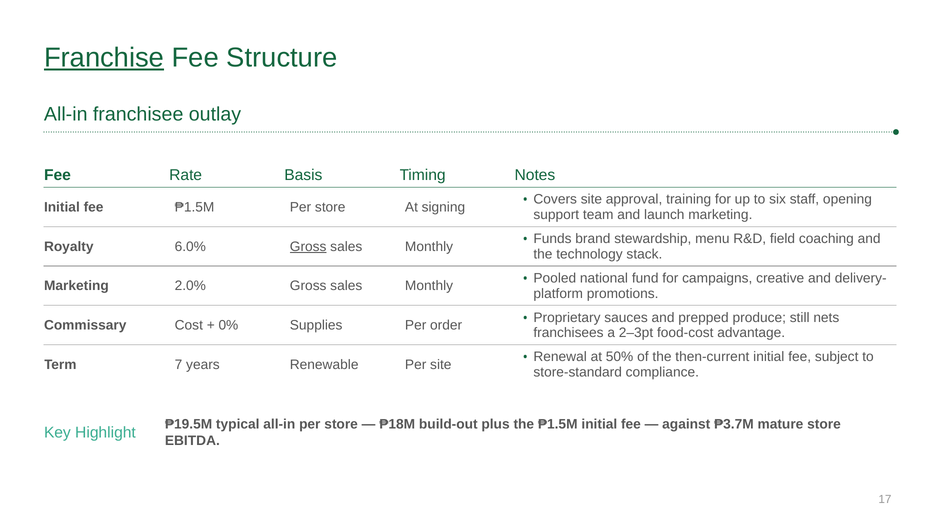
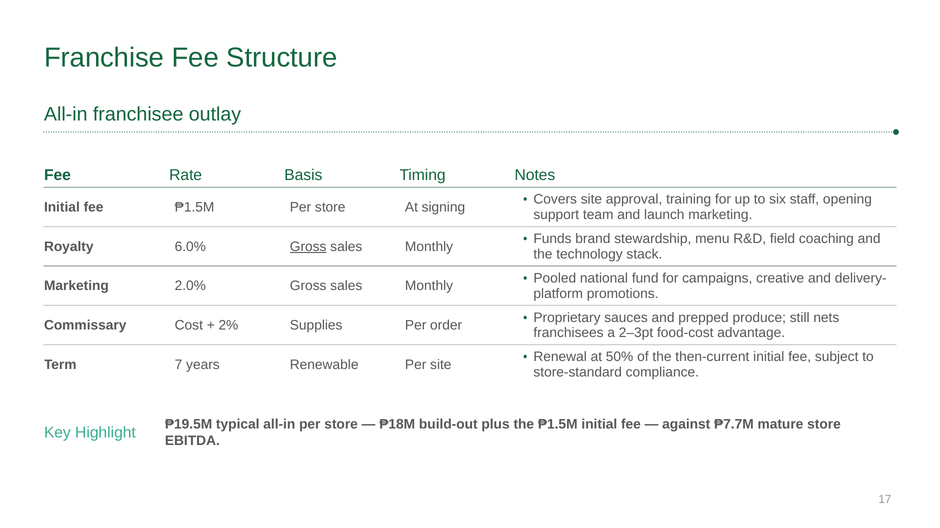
Franchise underline: present -> none (104, 58)
0%: 0% -> 2% (228, 326)
₱3.7M: ₱3.7M -> ₱7.7M (734, 425)
